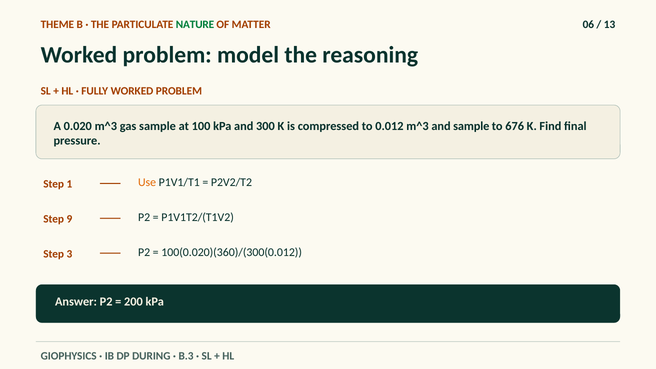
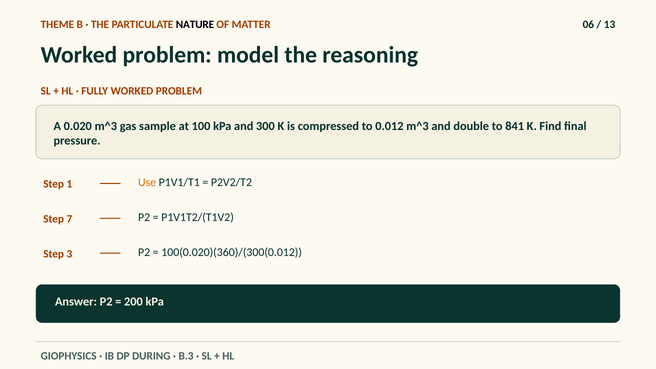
NATURE colour: green -> black (195, 24)
and sample: sample -> double (471, 126)
676: 676 -> 841 (515, 126)
9: 9 -> 7 (69, 219)
